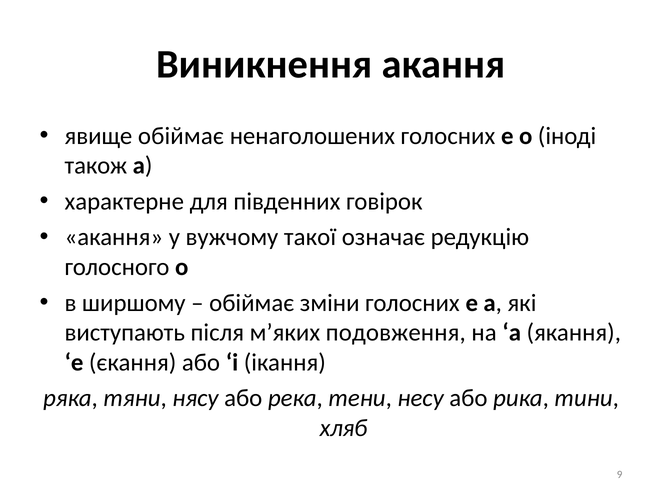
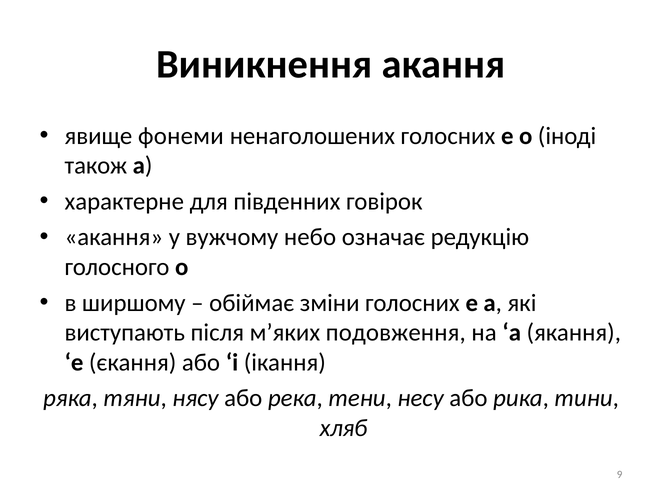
явище обіймає: обіймає -> фонеми (181, 136)
такої: такої -> небо (310, 237)
